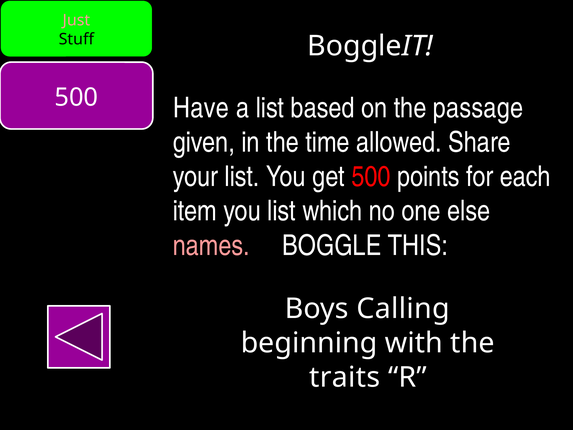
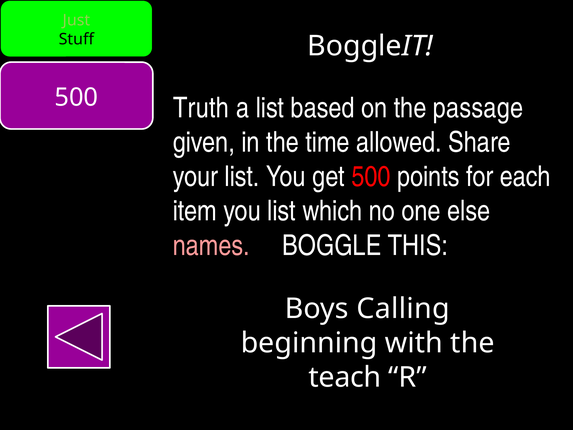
Just colour: pink -> light green (76, 20)
Have: Have -> Truth (201, 108)
traits: traits -> teach (345, 377)
